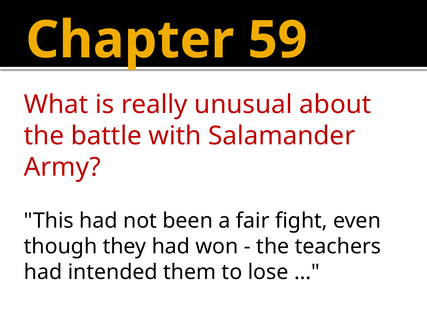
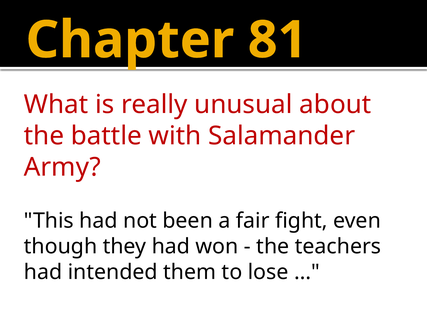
59: 59 -> 81 (278, 40)
